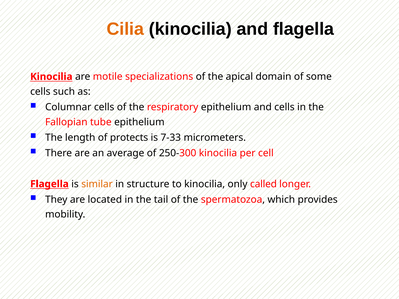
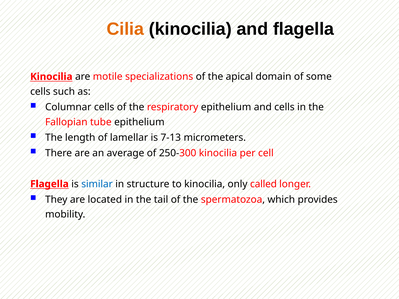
protects: protects -> lamellar (129, 138)
7-33: 7-33 -> 7-13 (171, 138)
similar colour: orange -> blue (97, 184)
